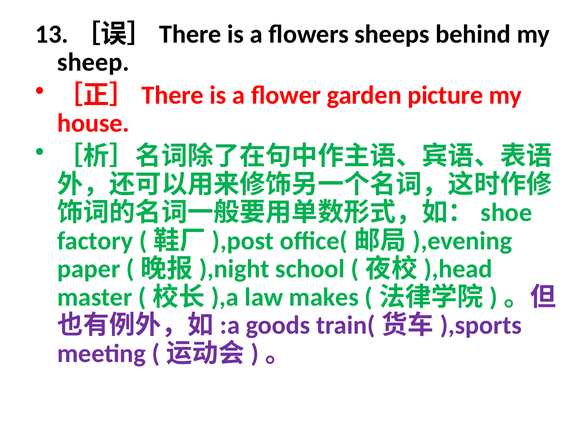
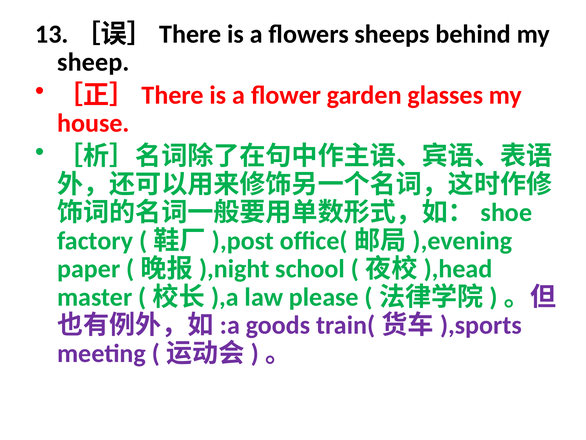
picture: picture -> glasses (445, 95)
makes: makes -> please (324, 297)
